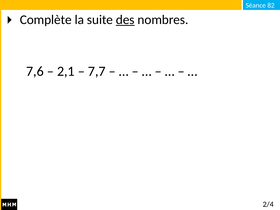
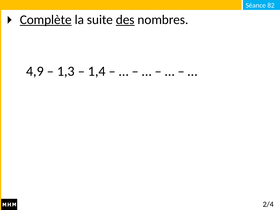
Complète underline: none -> present (46, 20)
7,6: 7,6 -> 4,9 (35, 71)
2,1: 2,1 -> 1,3 (66, 71)
7,7: 7,7 -> 1,4 (97, 71)
